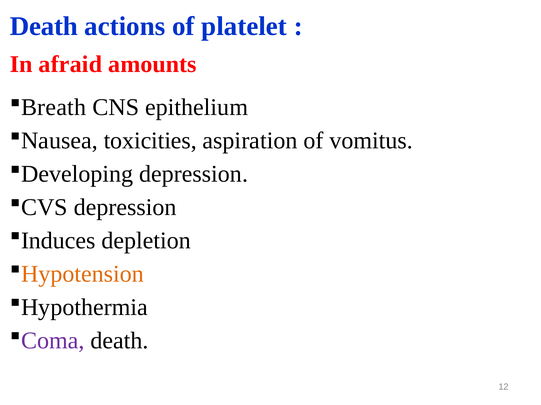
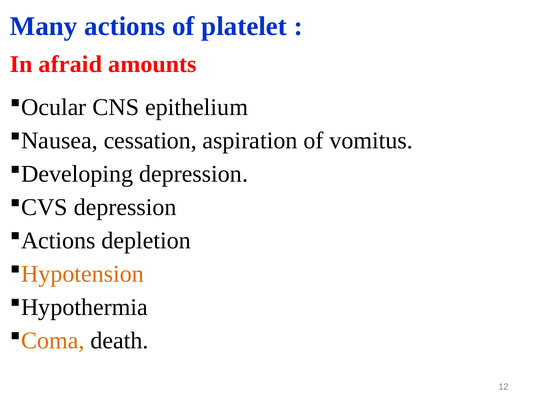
Death: Death -> Many (44, 26)
Breath: Breath -> Ocular (54, 108)
toxicities: toxicities -> cessation (150, 141)
Induces: Induces -> Actions (58, 241)
Coma colour: purple -> orange (53, 341)
